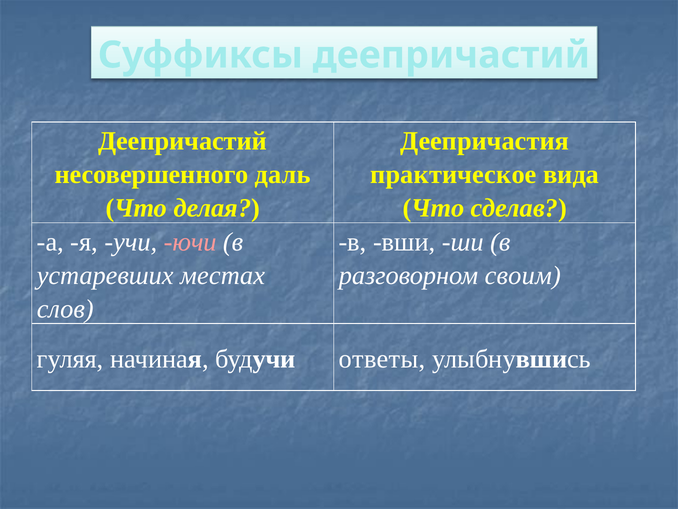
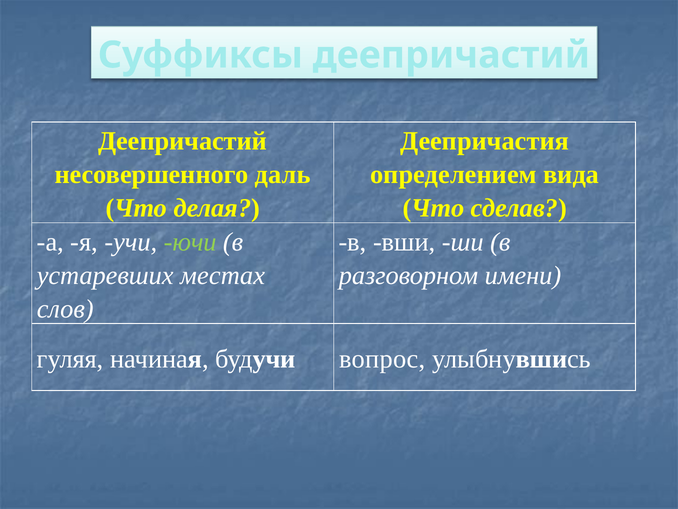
практическое: практическое -> определением (453, 175)
ючи colour: pink -> light green (190, 242)
своим: своим -> имени (523, 275)
ответы: ответы -> вопрос (382, 359)
